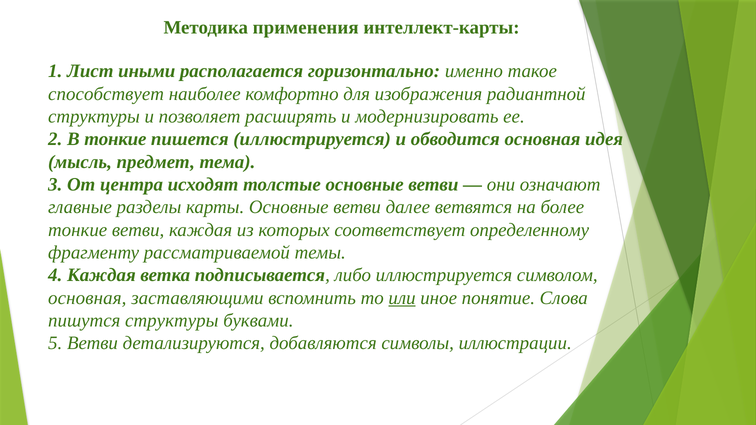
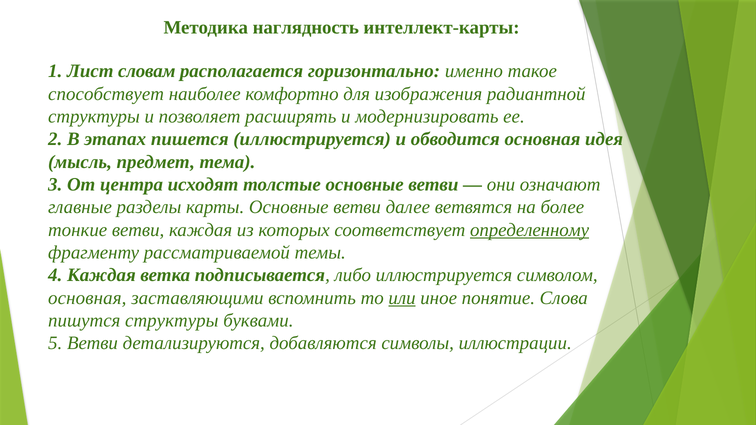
применения: применения -> наглядность (306, 28)
иными: иными -> словам (147, 71)
В тонкие: тонкие -> этапах (115, 139)
определенному underline: none -> present (530, 230)
